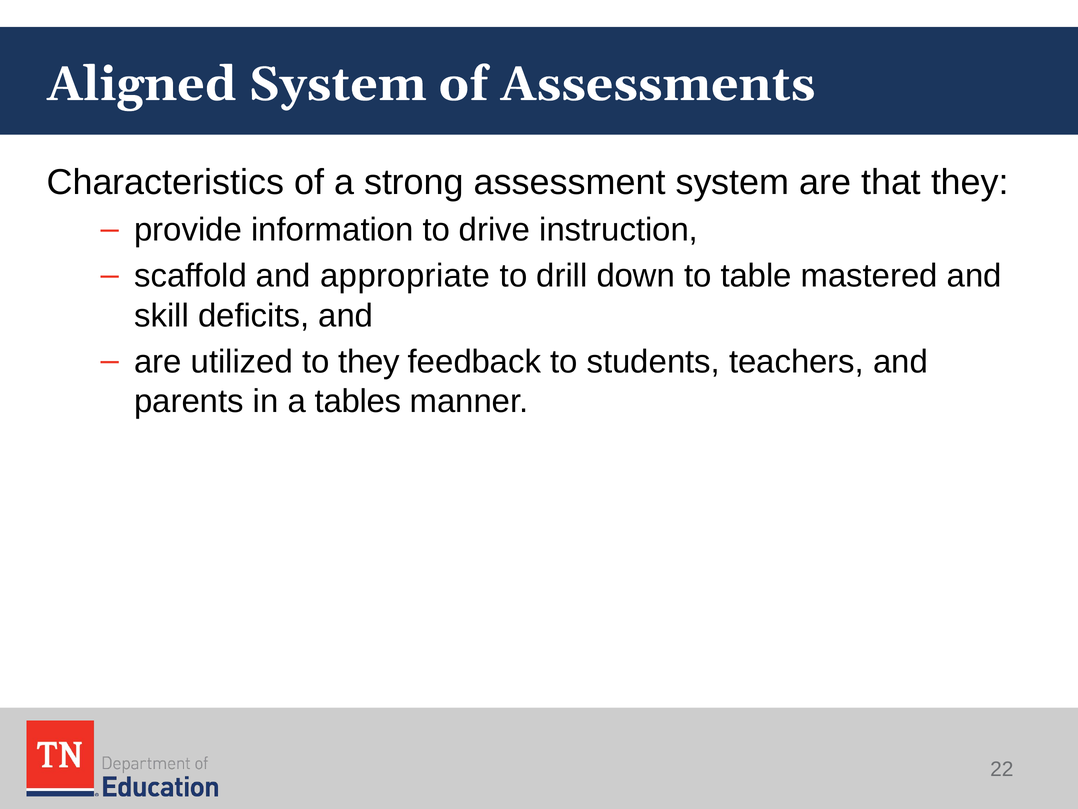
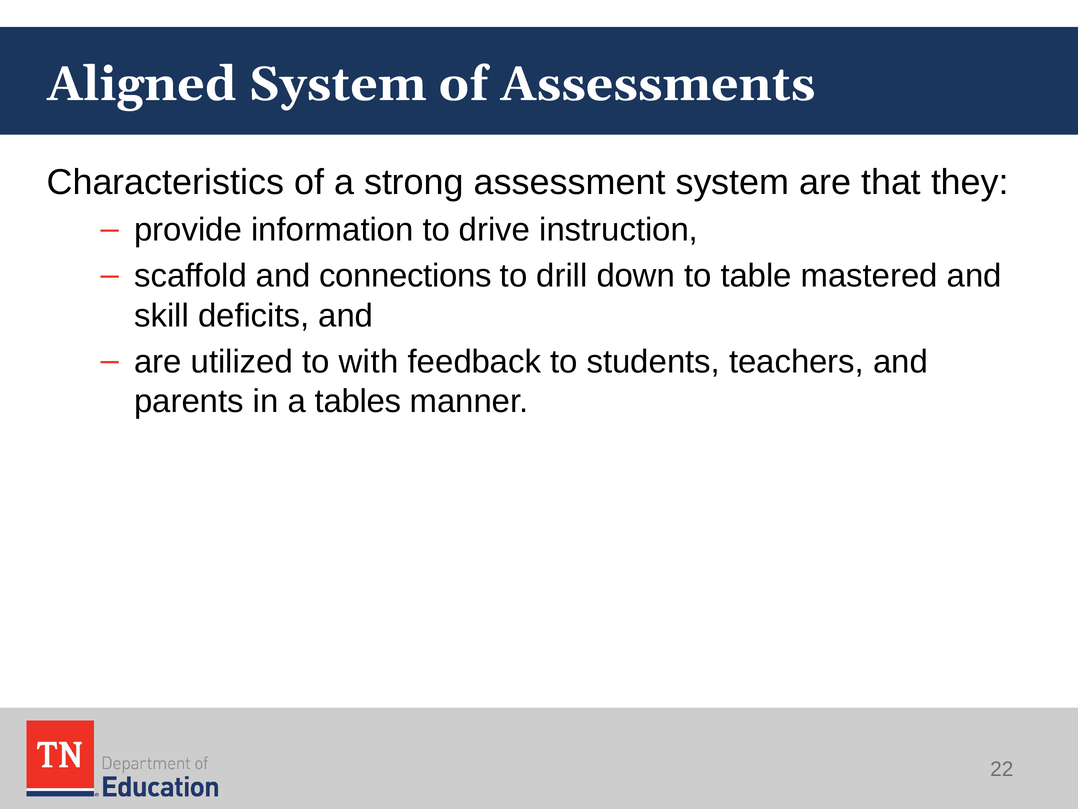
appropriate: appropriate -> connections (405, 276)
to they: they -> with (369, 362)
